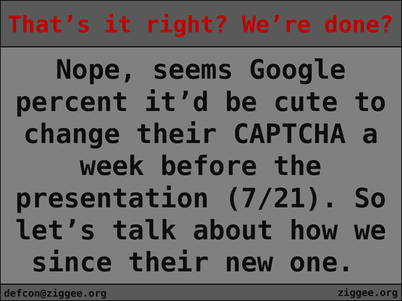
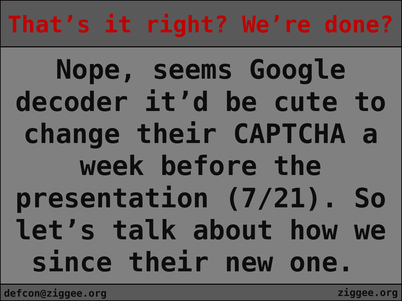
percent: percent -> decoder (72, 102)
